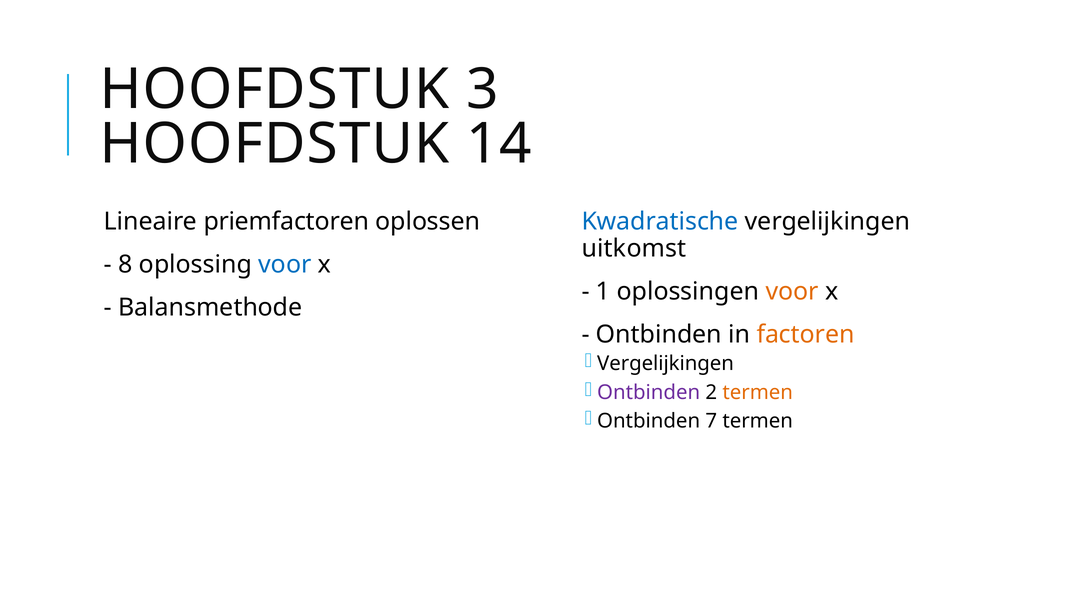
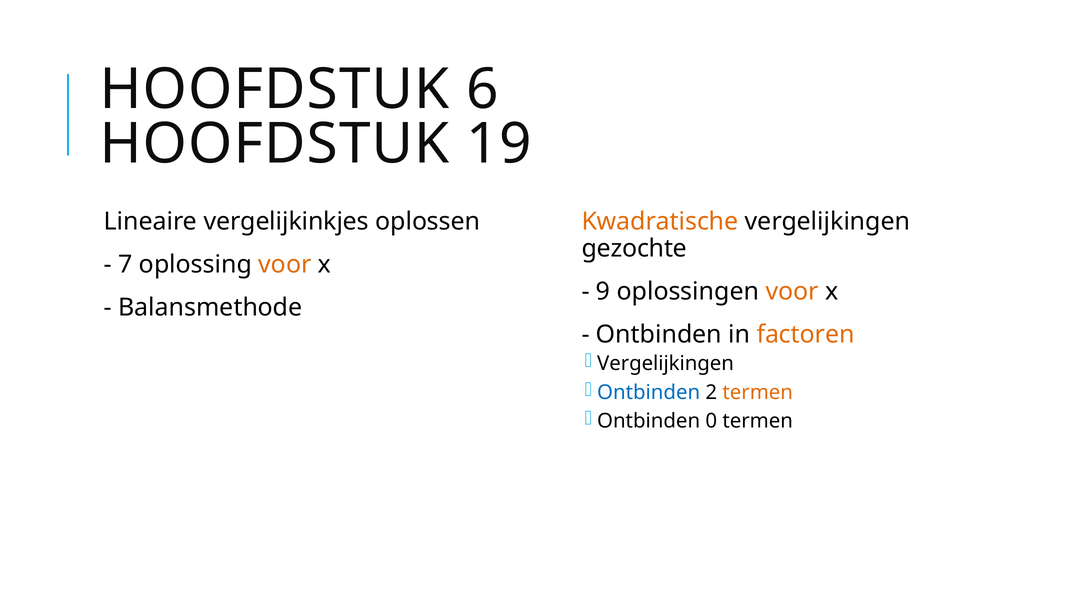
3: 3 -> 6 (483, 90)
14: 14 -> 19 (499, 144)
priemfactoren: priemfactoren -> vergelijkinkjes (286, 222)
Kwadratische colour: blue -> orange (660, 222)
uitkomst: uitkomst -> gezochte (634, 249)
8: 8 -> 7 (125, 265)
voor colour: blue -> orange (285, 265)
1: 1 -> 9 (603, 292)
Ontbinden colour: purple -> blue (649, 392)
7: 7 -> 0 (711, 421)
